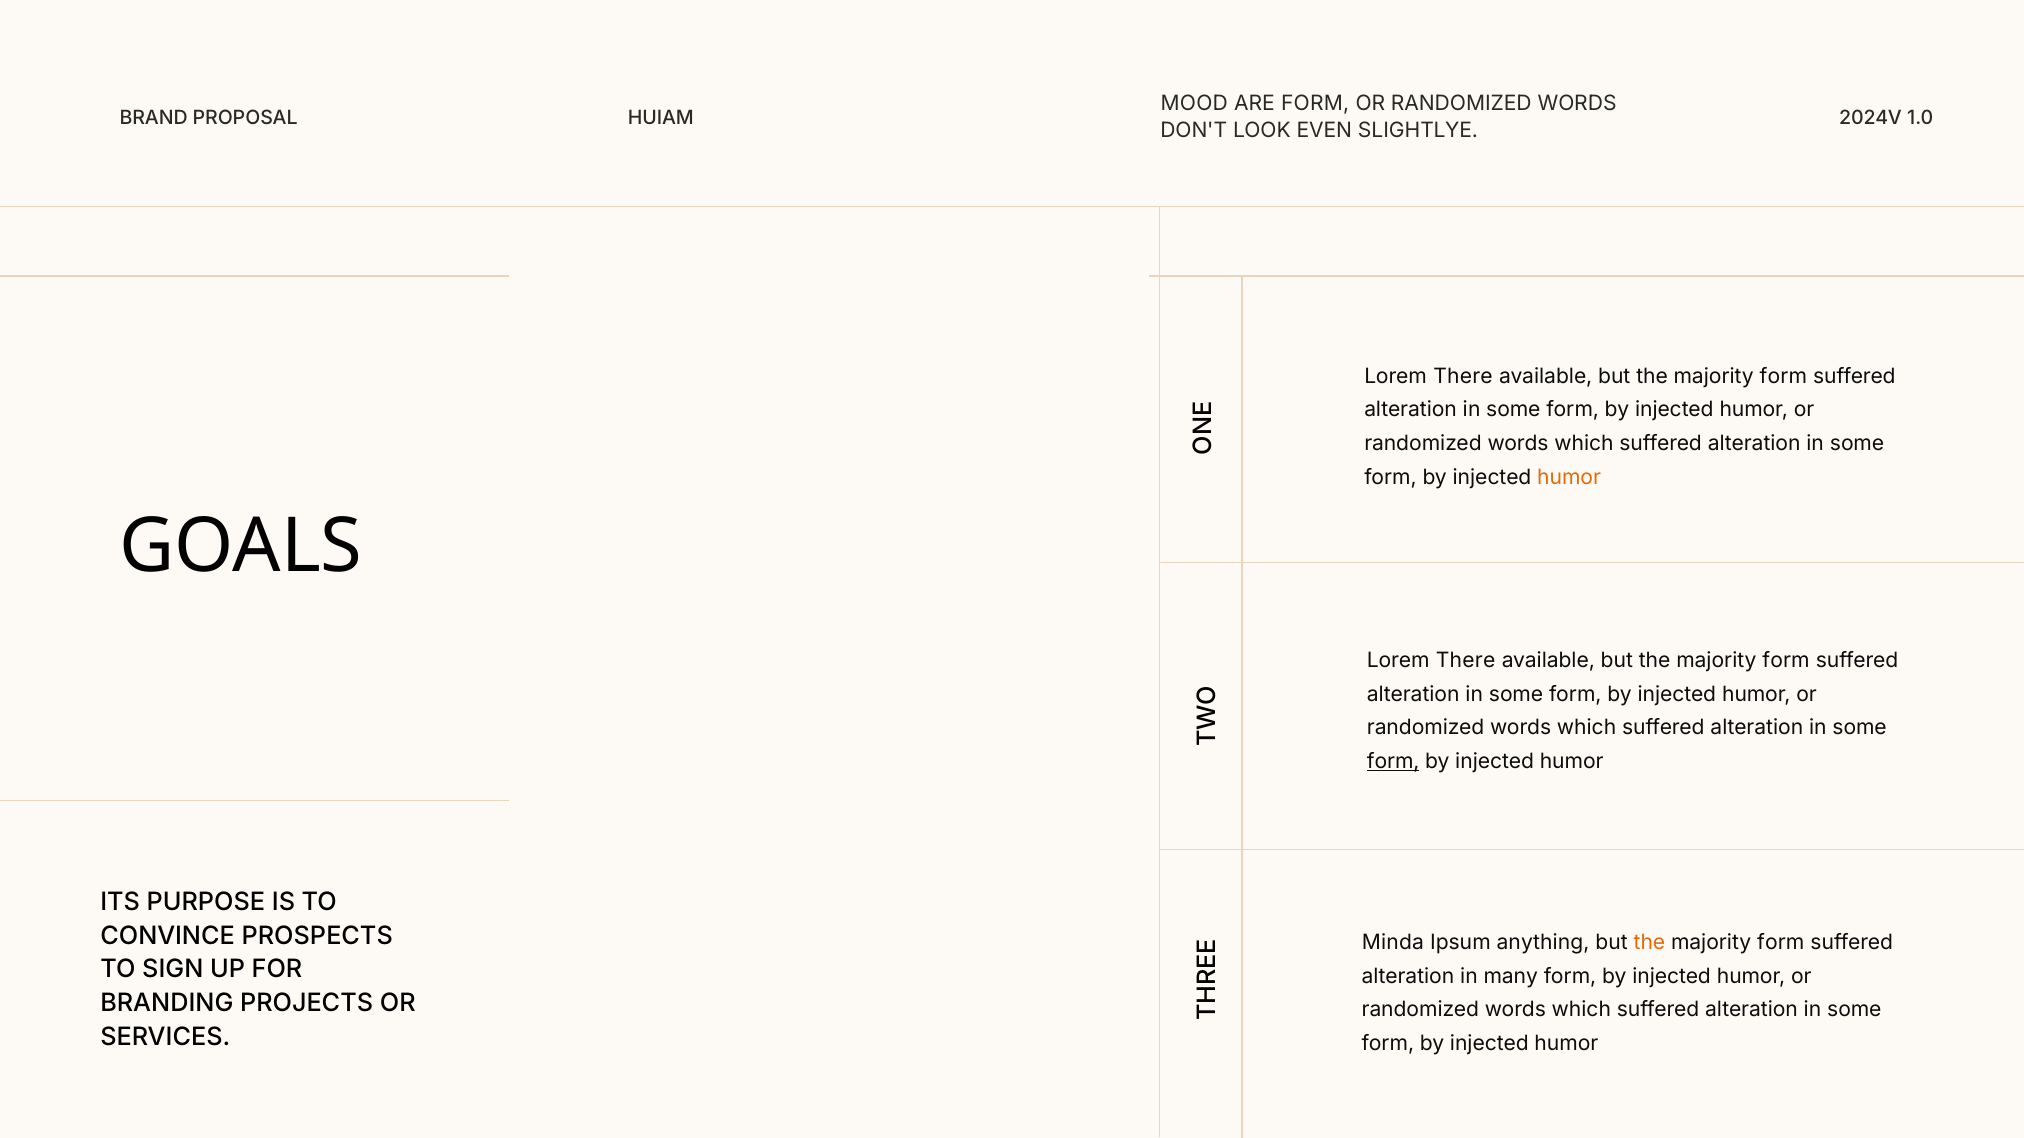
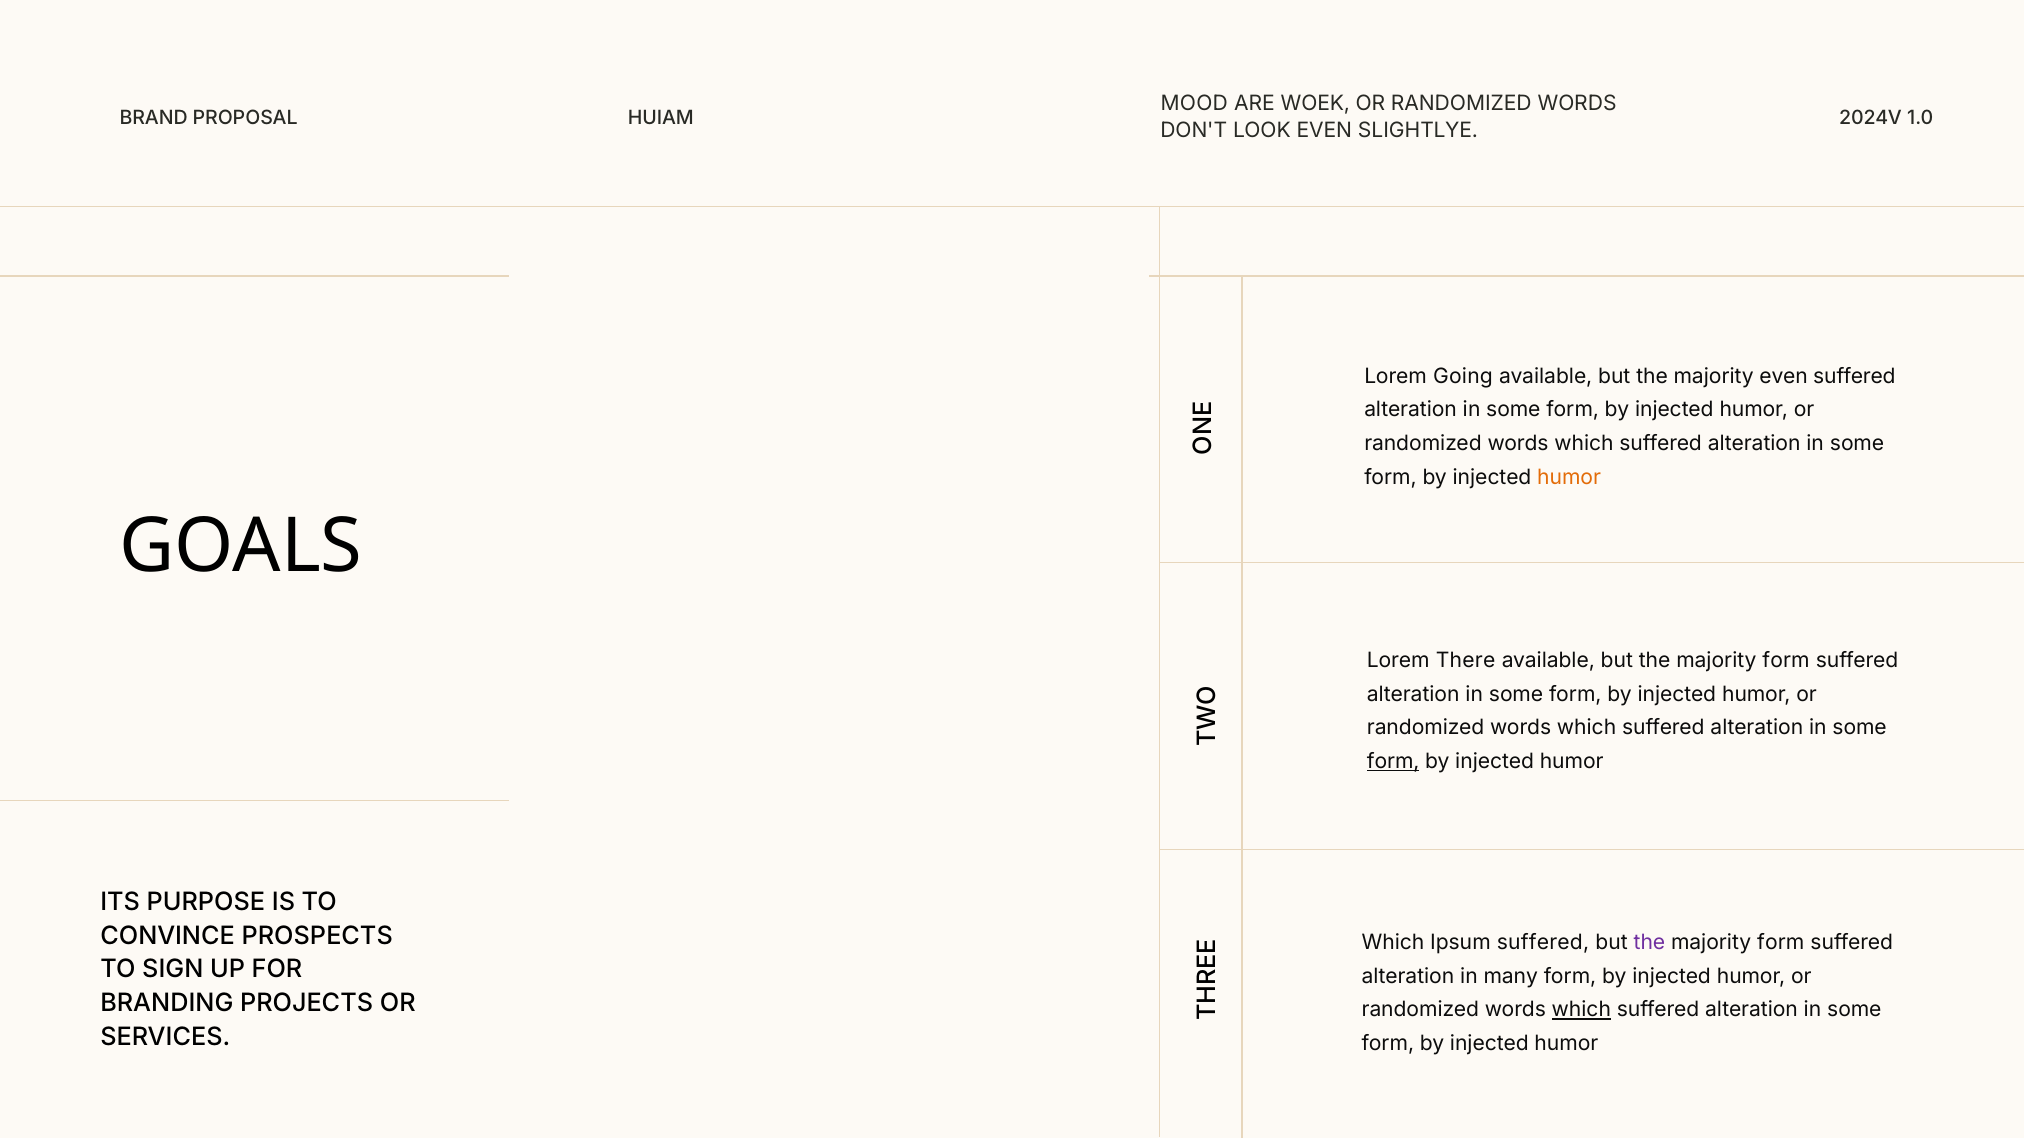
ARE FORM: FORM -> WOEK (1315, 103)
There: There -> Going (1463, 376)
form: form -> even (1784, 376)
Minda: Minda -> Which (1393, 943)
Ipsum anything: anything -> suffered (1543, 943)
the colour: orange -> purple (1649, 943)
which underline: none -> present (1581, 1010)
